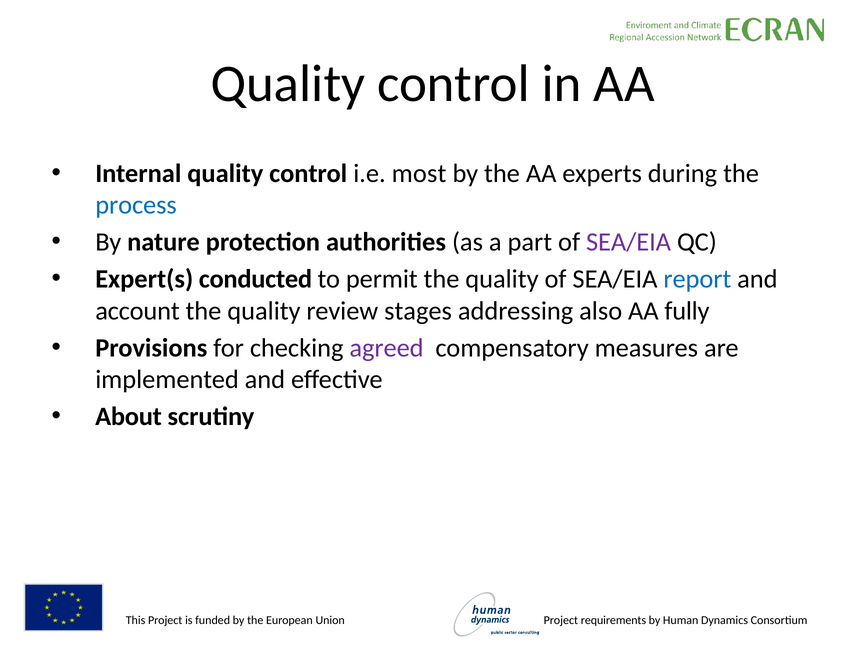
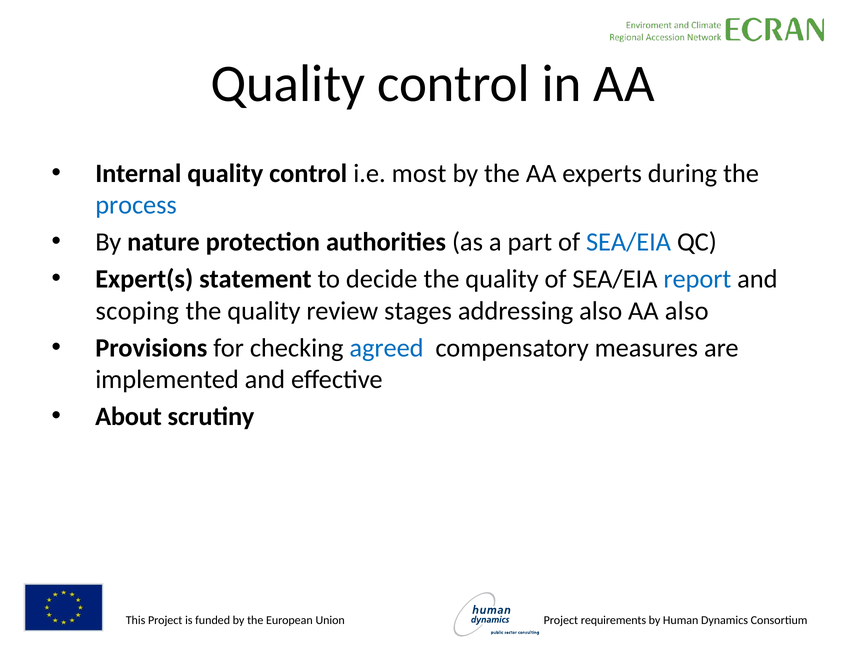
SEA/EIA colour: purple -> blue (629, 242)
conducted: conducted -> statement (255, 279)
permit: permit -> decide (382, 279)
account: account -> scoping (137, 311)
AA fully: fully -> also (687, 311)
agreed colour: purple -> blue (387, 348)
